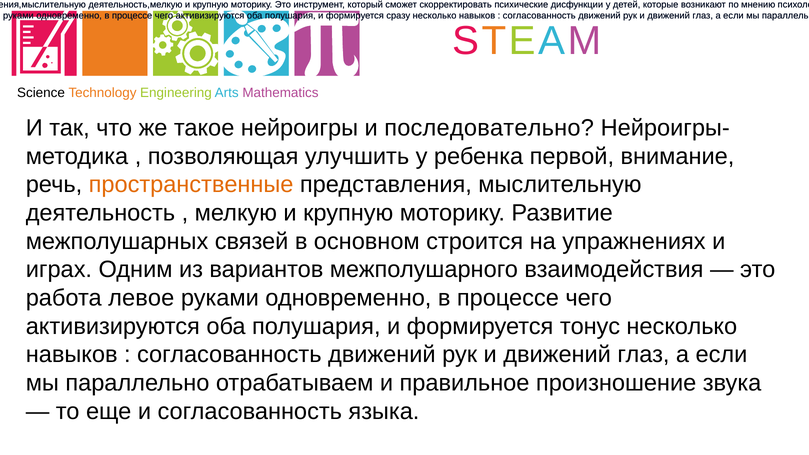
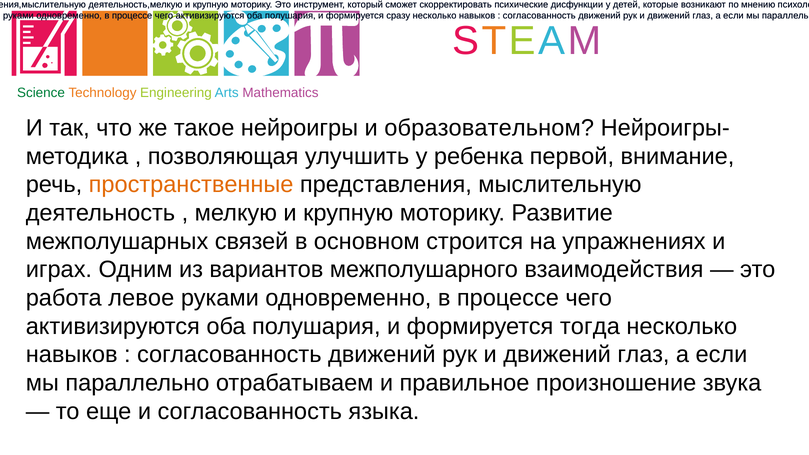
Science colour: black -> green (41, 93)
последовательно: последовательно -> образовательном (489, 128)
тонус: тонус -> тогда (590, 326)
